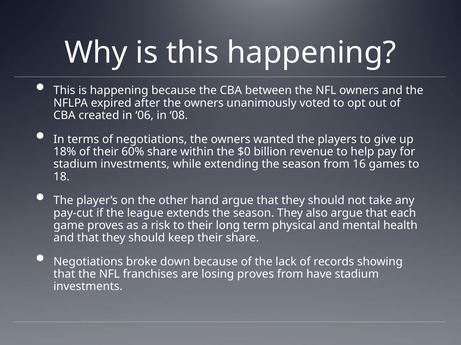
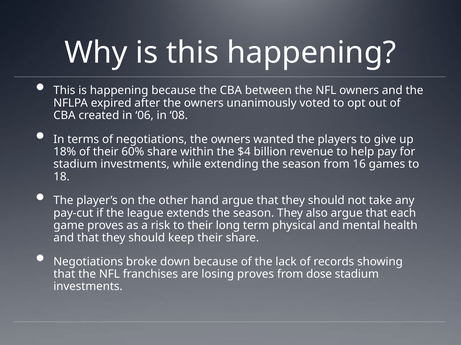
$0: $0 -> $4 (244, 152)
have: have -> dose (319, 275)
